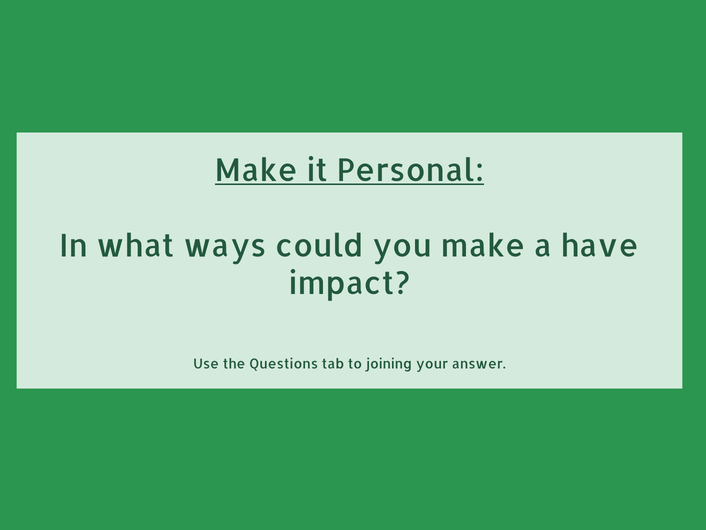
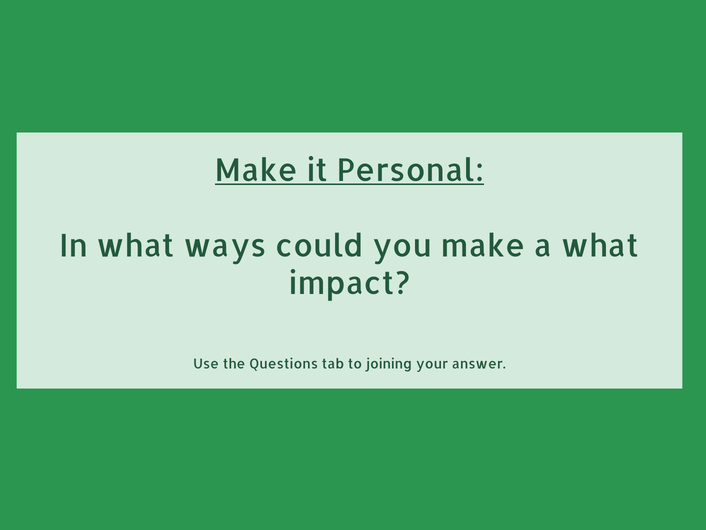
a have: have -> what (600, 246)
